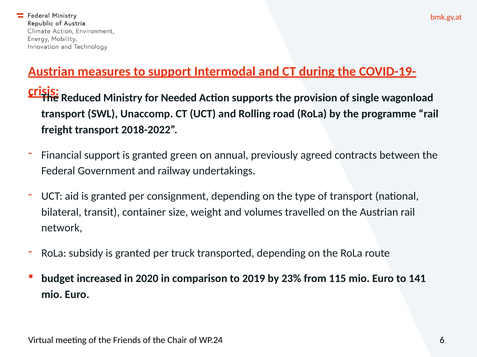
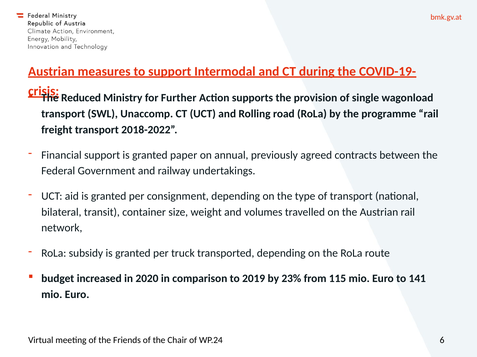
Needed: Needed -> Further (179, 98)
green: green -> paper (184, 155)
